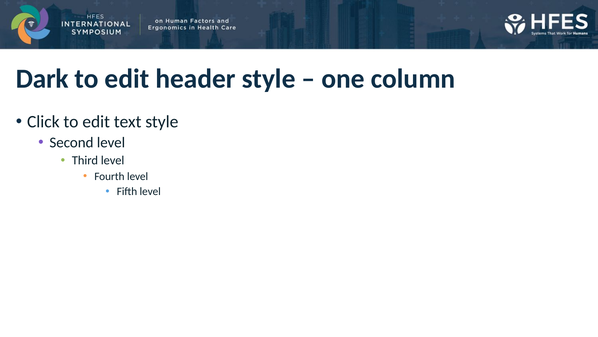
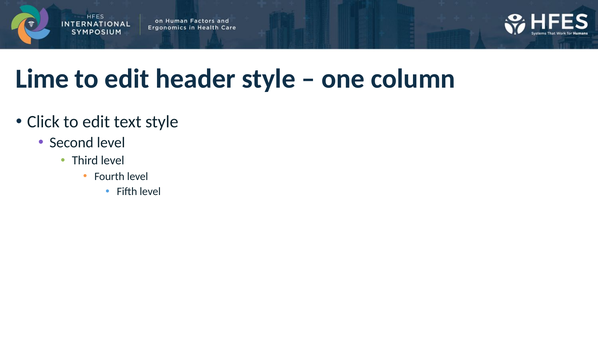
Dark: Dark -> Lime (42, 78)
